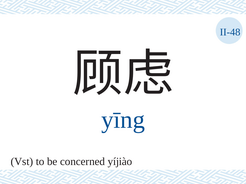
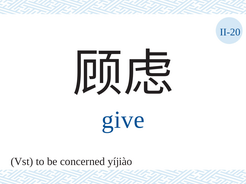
II-48: II-48 -> II-20 (230, 32)
yīng: yīng -> give (123, 120)
